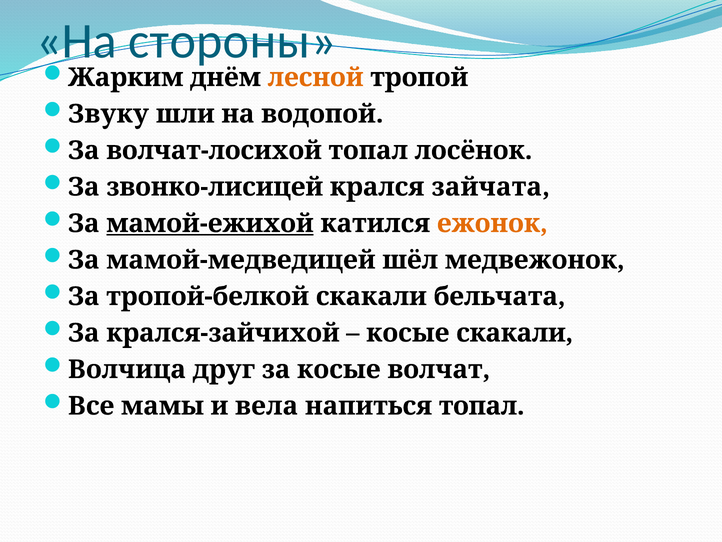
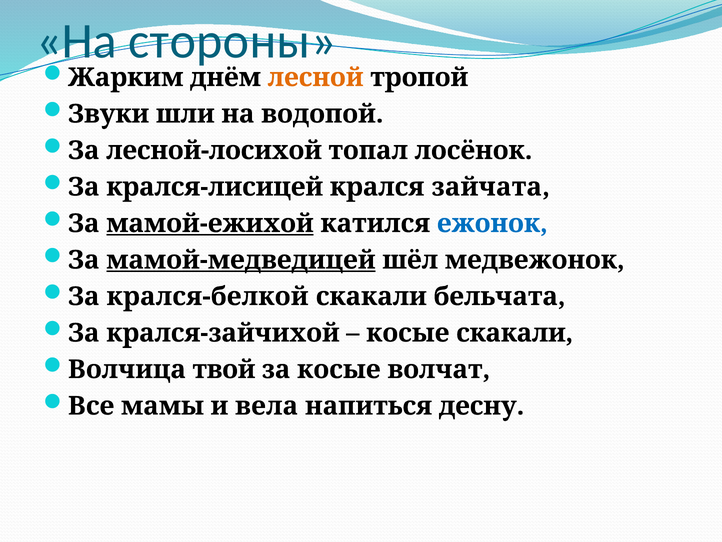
Звуку: Звуку -> Звуки (109, 114)
волчат-лосихой: волчат-лосихой -> лесной-лосихой (214, 150)
звонко-лисицей: звонко-лисицей -> крался-лисицей (215, 187)
ежонок colour: orange -> blue (492, 223)
мамой-медведицей underline: none -> present (241, 260)
тропой-белкой: тропой-белкой -> крался-белкой (208, 296)
друг: друг -> твой (224, 369)
напиться топал: топал -> десну (482, 406)
